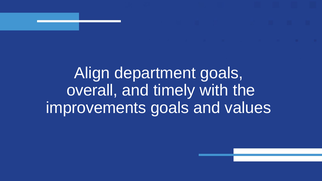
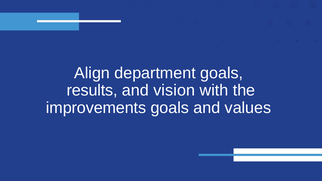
overall: overall -> results (92, 90)
timely: timely -> vision (174, 90)
